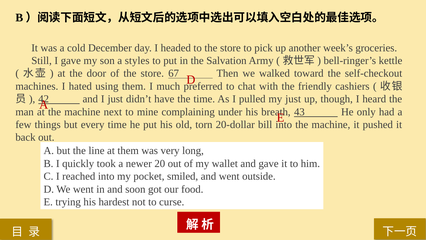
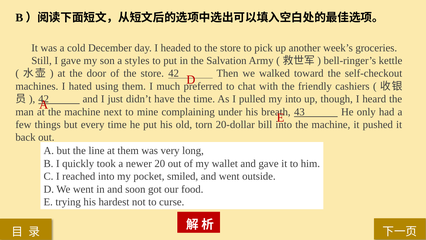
store 67: 67 -> 42 (174, 73)
my just: just -> into (293, 99)
